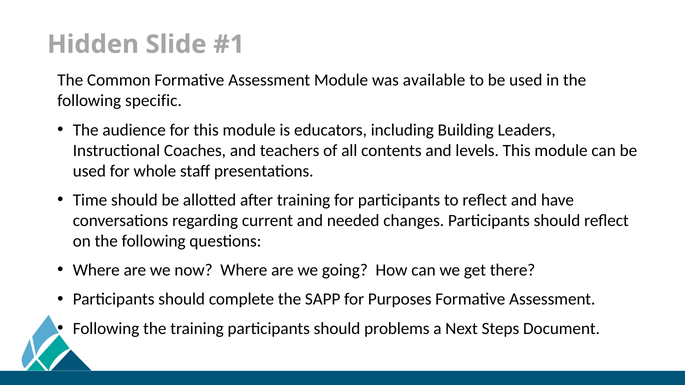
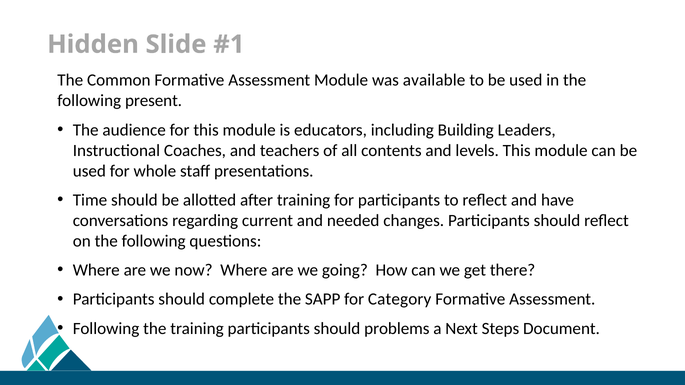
specific: specific -> present (154, 101)
Purposes: Purposes -> Category (400, 300)
